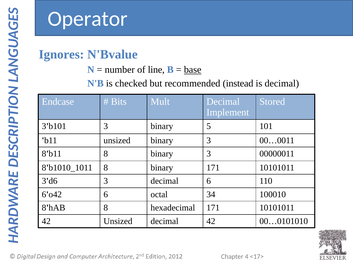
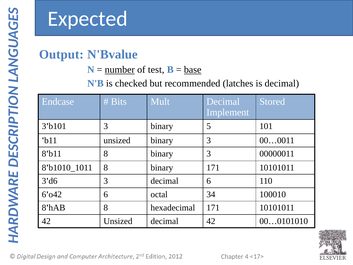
Operator: Operator -> Expected (88, 19)
Ignores: Ignores -> Output (61, 54)
number underline: none -> present (120, 70)
line: line -> test (156, 70)
instead: instead -> latches (238, 83)
